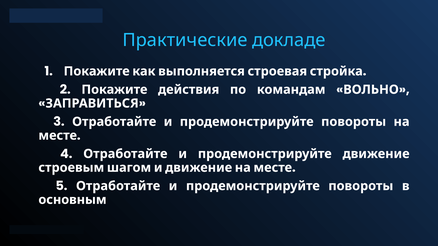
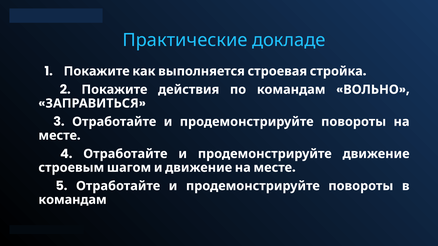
основным: основным -> командам (73, 200)
